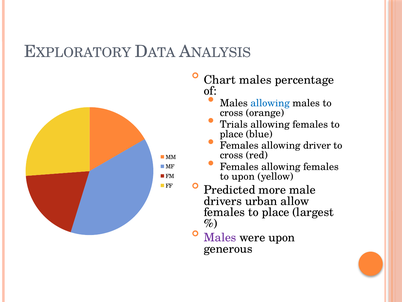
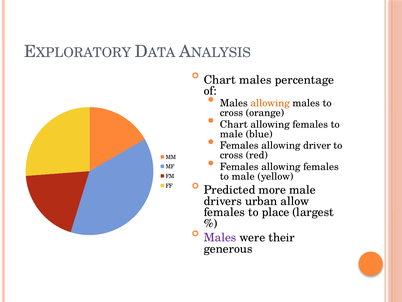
allowing colour: blue -> orange (270, 103)
Trials: Trials -> Chart (234, 124)
place: place -> male (231, 134)
upon: upon -> male (243, 176)
were upon: upon -> their (282, 237)
